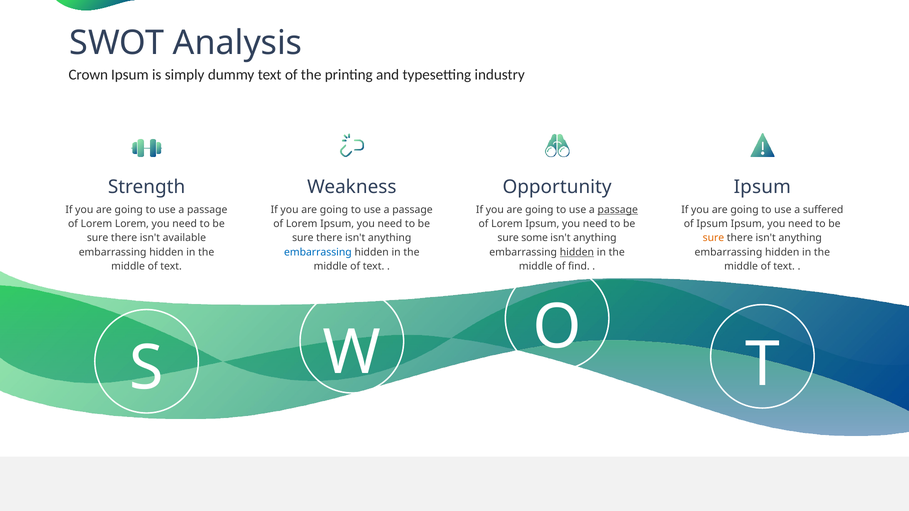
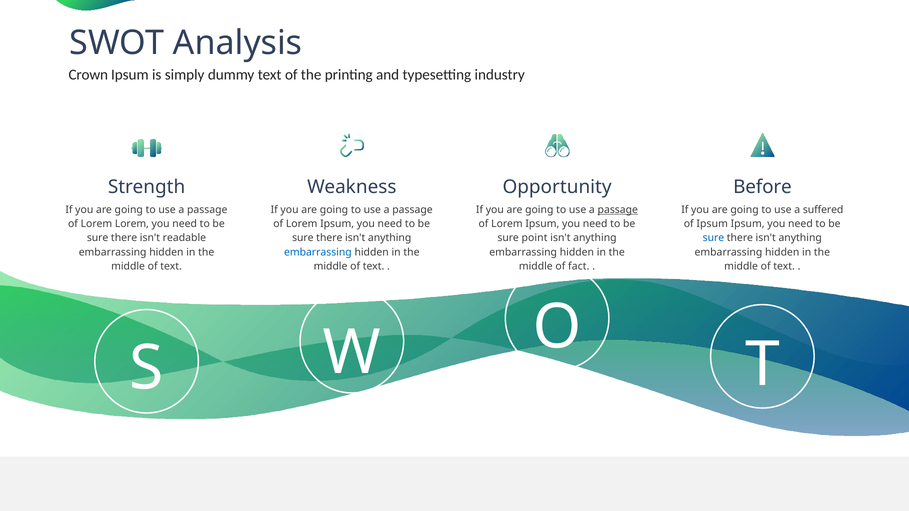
Opportunity Ipsum: Ipsum -> Before (762, 187)
available: available -> readable (184, 238)
some: some -> point (535, 238)
sure colour: orange -> blue (713, 238)
hidden underline: present -> none (577, 252)
find: find -> fact (579, 267)
